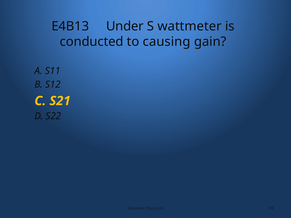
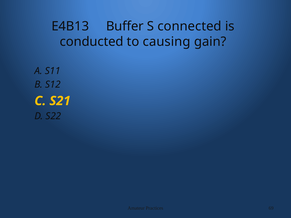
Under: Under -> Buffer (125, 26)
wattmeter: wattmeter -> connected (189, 26)
